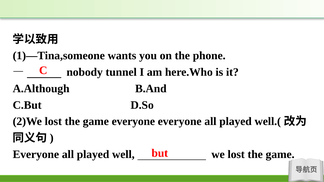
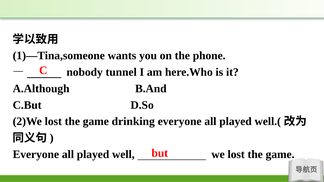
game everyone: everyone -> drinking (133, 122)
